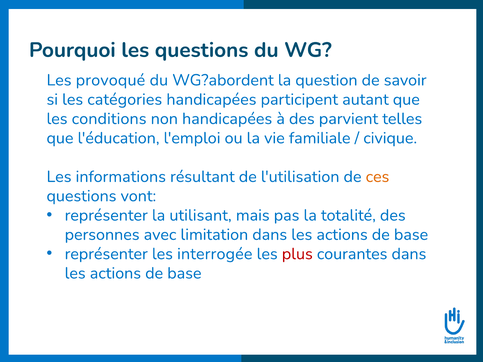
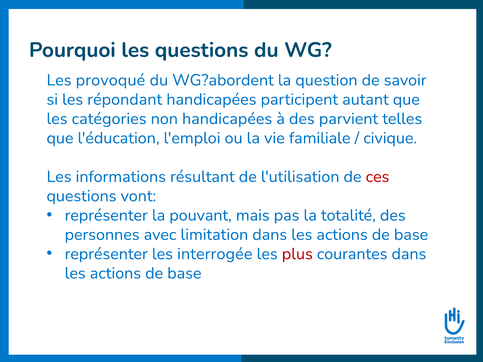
catégories: catégories -> répondant (125, 99)
conditions: conditions -> catégories (109, 119)
ces colour: orange -> red (377, 177)
utilisant: utilisant -> pouvant (201, 215)
